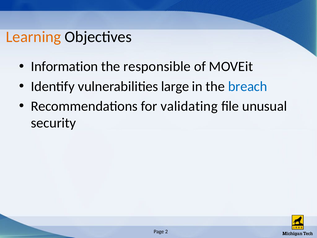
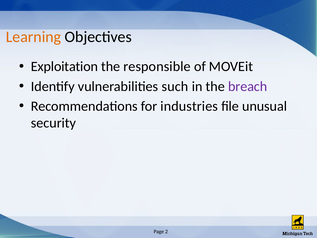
Information: Information -> Exploitation (64, 67)
large: large -> such (175, 86)
breach colour: blue -> purple (248, 86)
validating: validating -> industries (189, 106)
